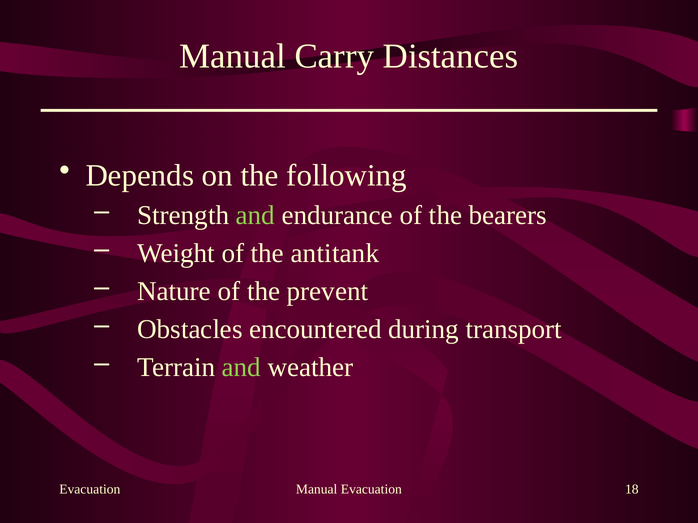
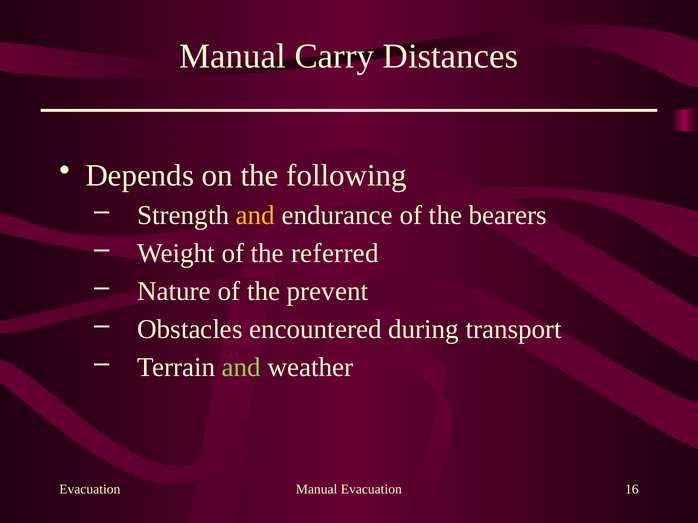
and colour: light green -> yellow (255, 216)
antitank: antitank -> referred (335, 254)
18: 18 -> 16 (632, 490)
